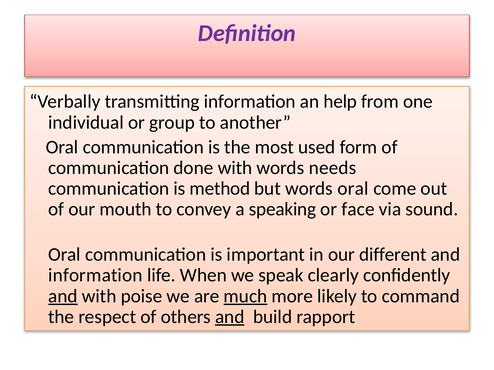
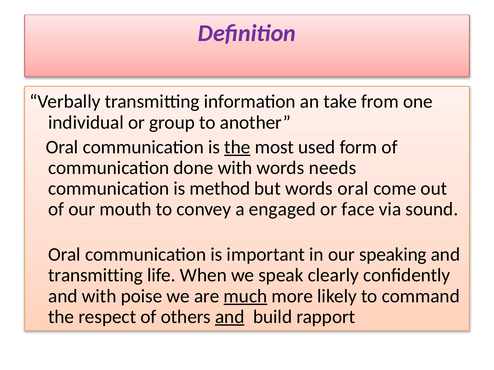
help: help -> take (340, 102)
the underline: none -> present (237, 147)
speaking: speaking -> engaged (282, 210)
different: different -> speaking (393, 255)
information: information -> transmitting (96, 276)
and underline: present -> none (63, 296)
